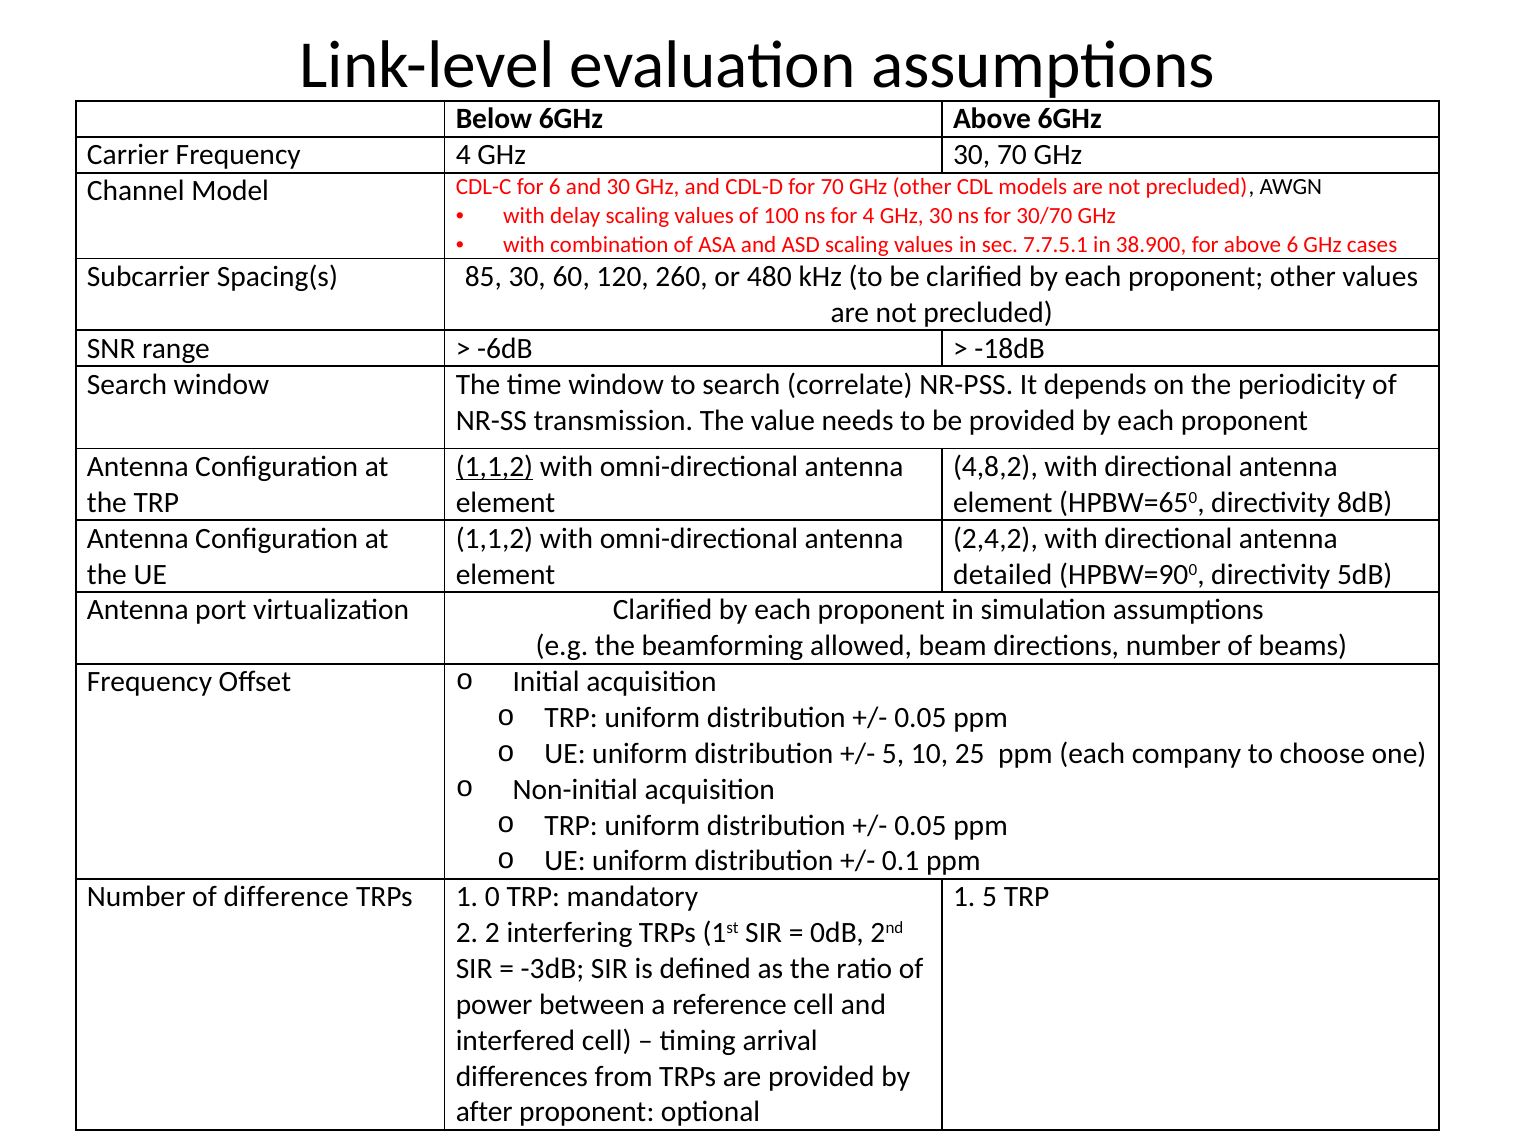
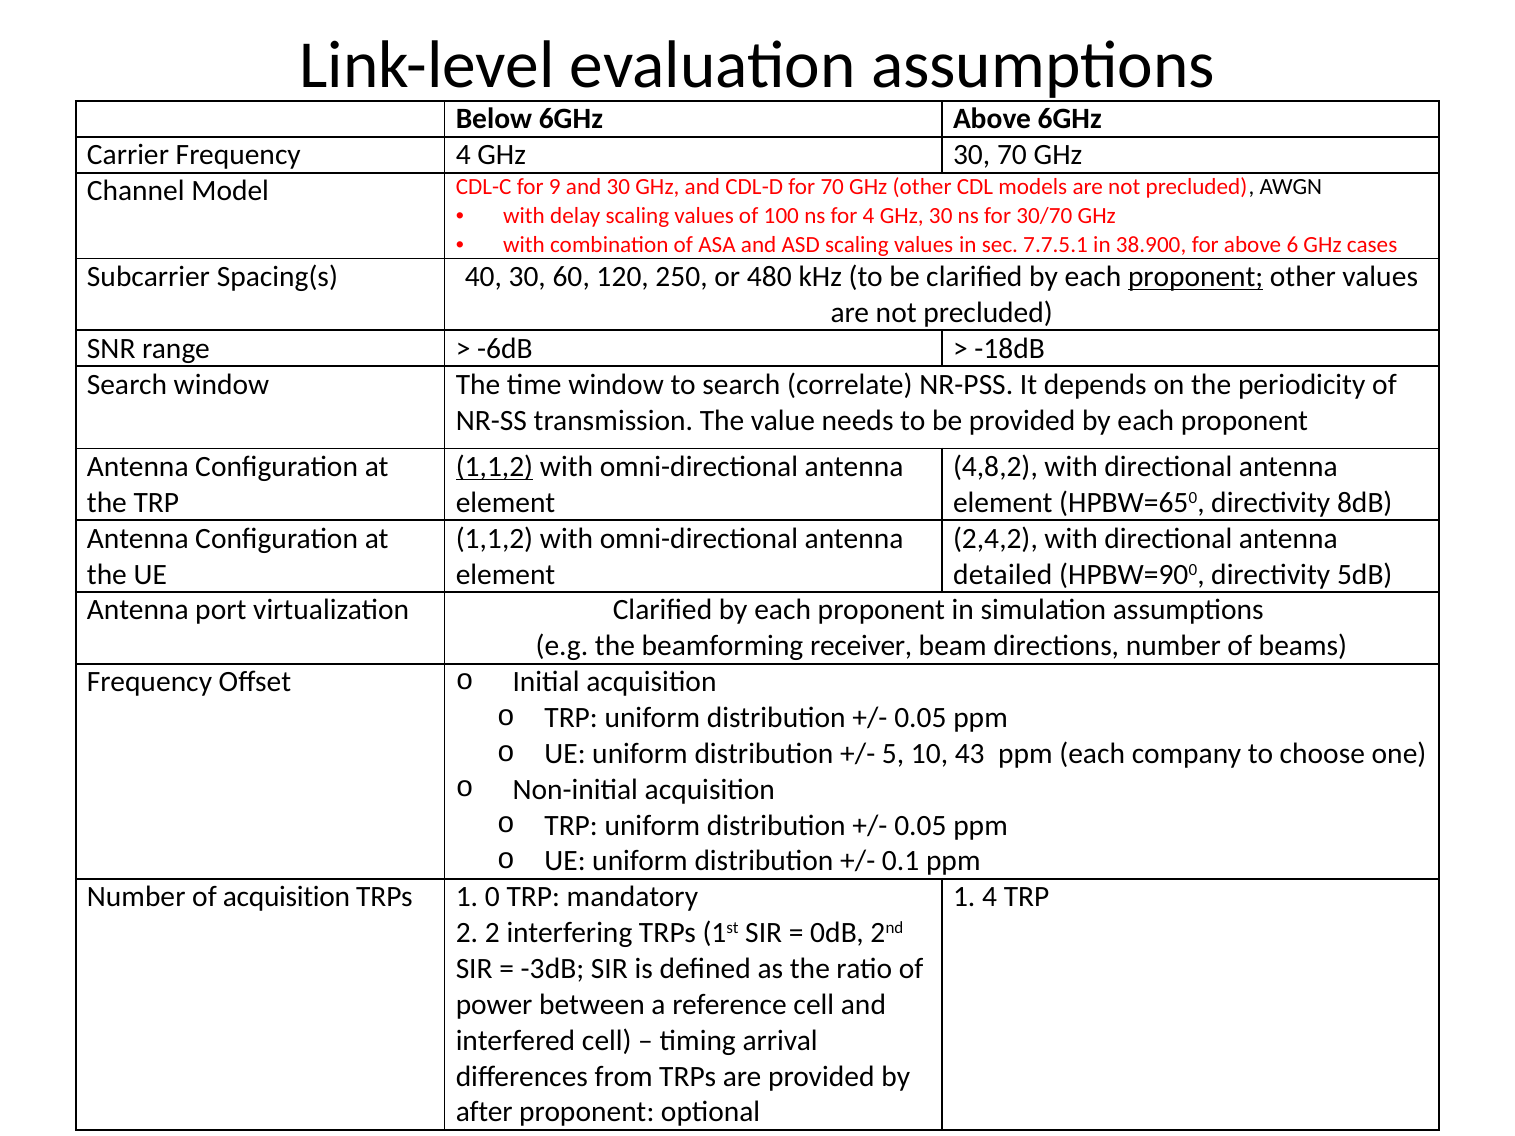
for 6: 6 -> 9 (555, 187)
85: 85 -> 40 (483, 277)
260: 260 -> 250 (682, 277)
proponent underline: none -> present (1196, 277)
allowed: allowed -> receiver (861, 646)
25: 25 -> 43 (970, 754)
of difference: difference -> acquisition (286, 897)
1 5: 5 -> 4 (990, 897)
